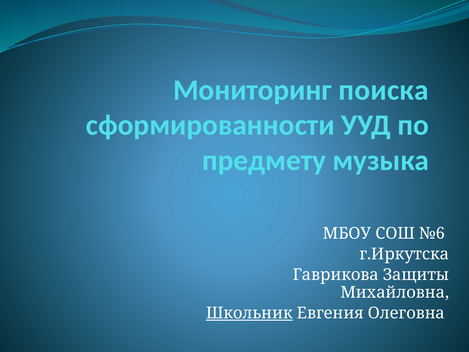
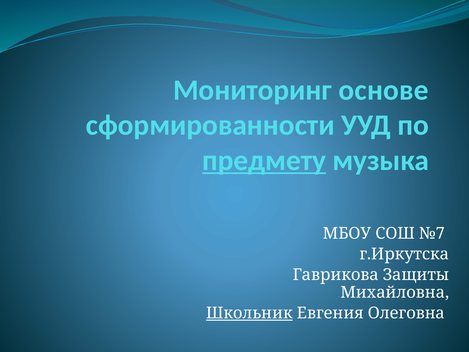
поиска: поиска -> основе (384, 90)
предмету underline: none -> present (264, 160)
№6: №6 -> №7 (432, 233)
